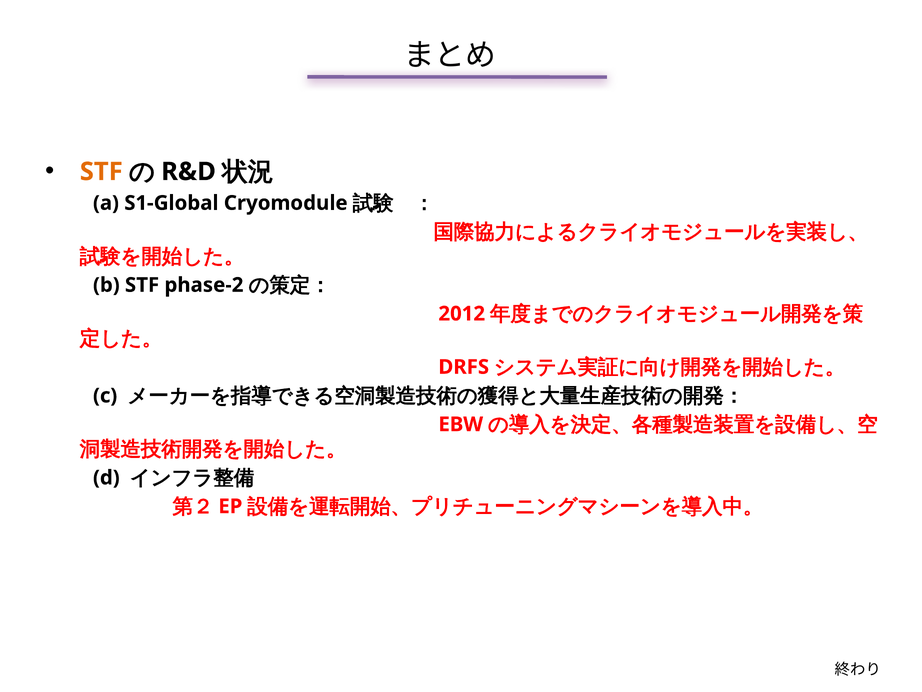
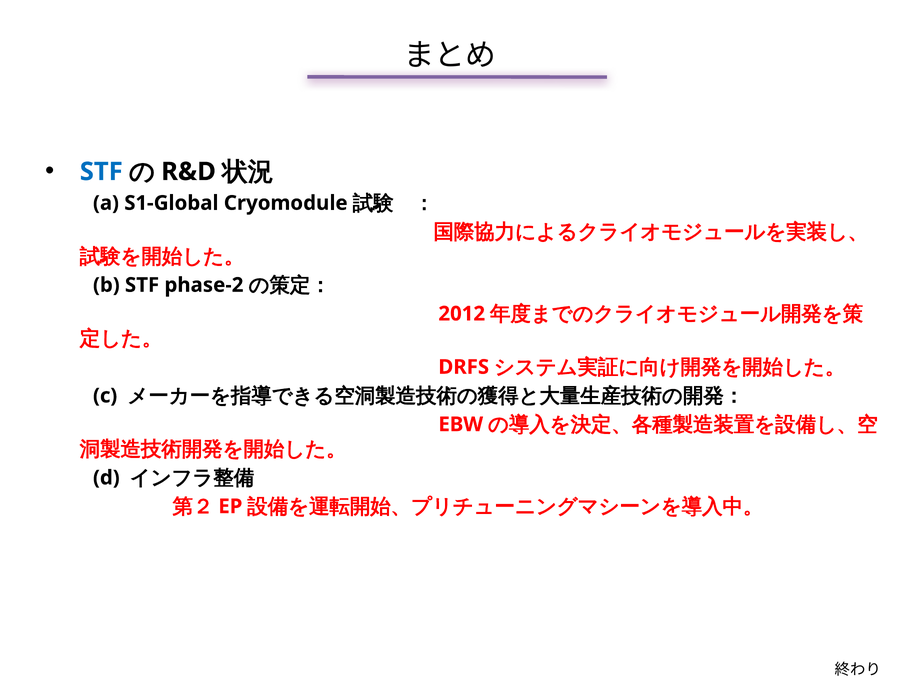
STF colour: orange -> blue (101, 172)
